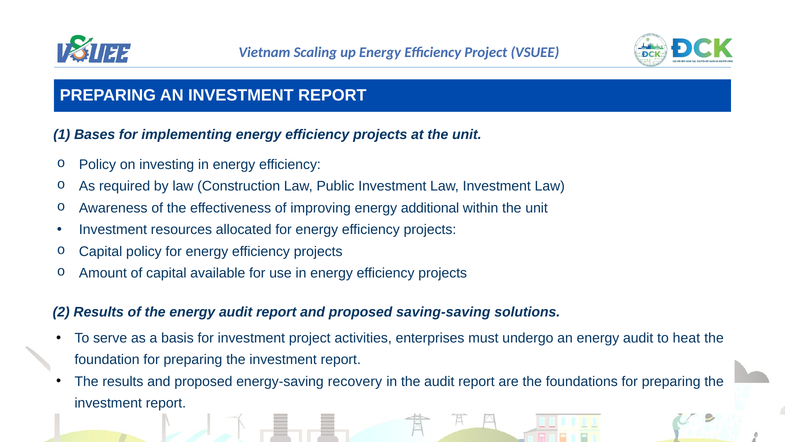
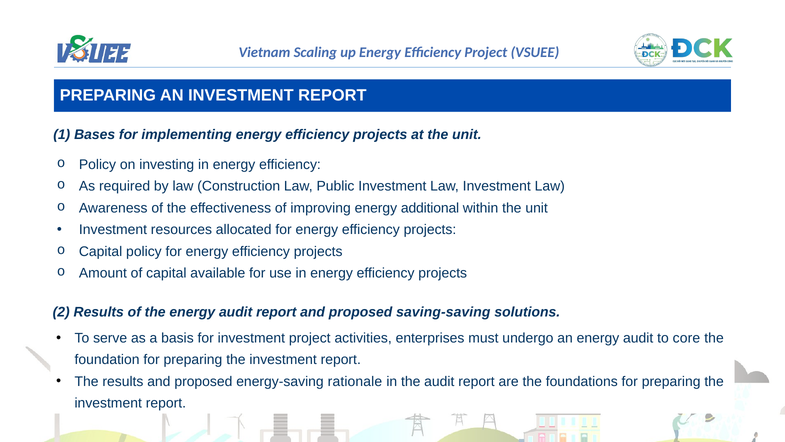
heat: heat -> core (686, 338)
recovery: recovery -> rationale (355, 381)
